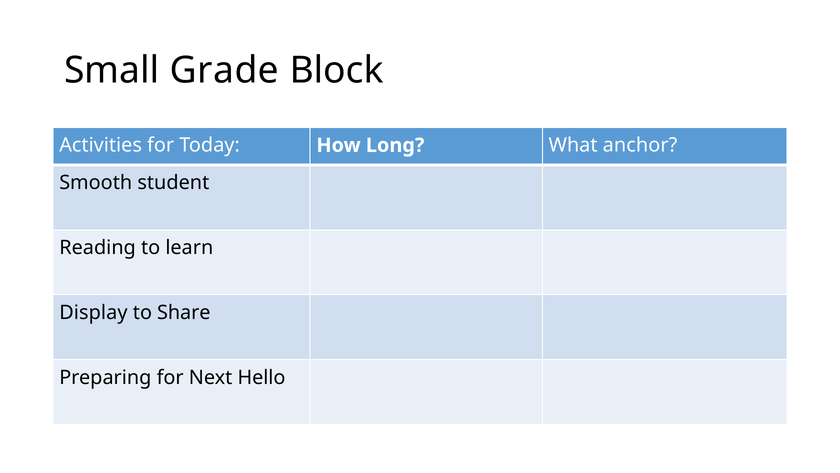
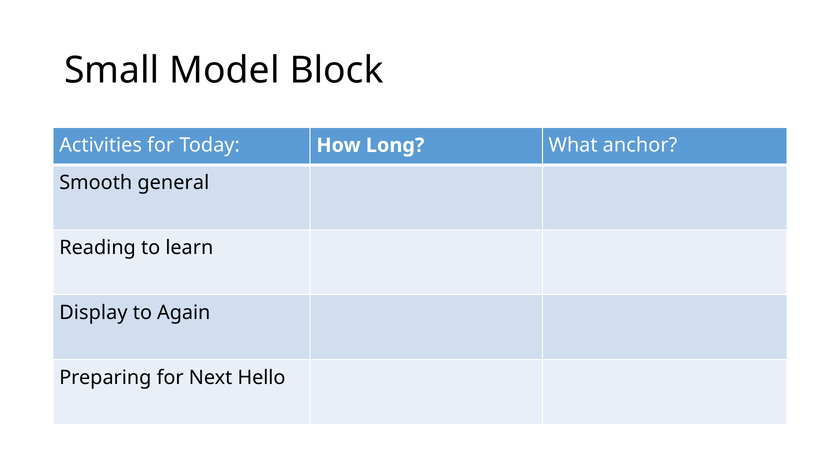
Grade: Grade -> Model (225, 71)
student: student -> general (173, 183)
Share: Share -> Again (184, 312)
